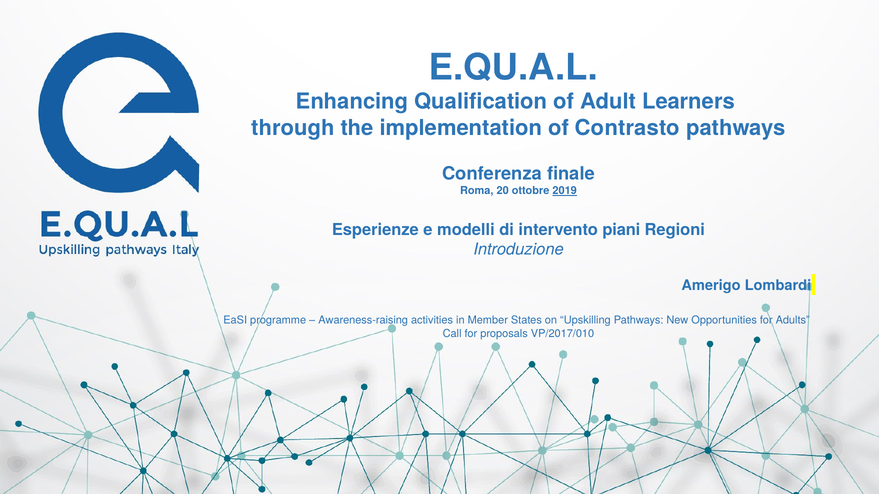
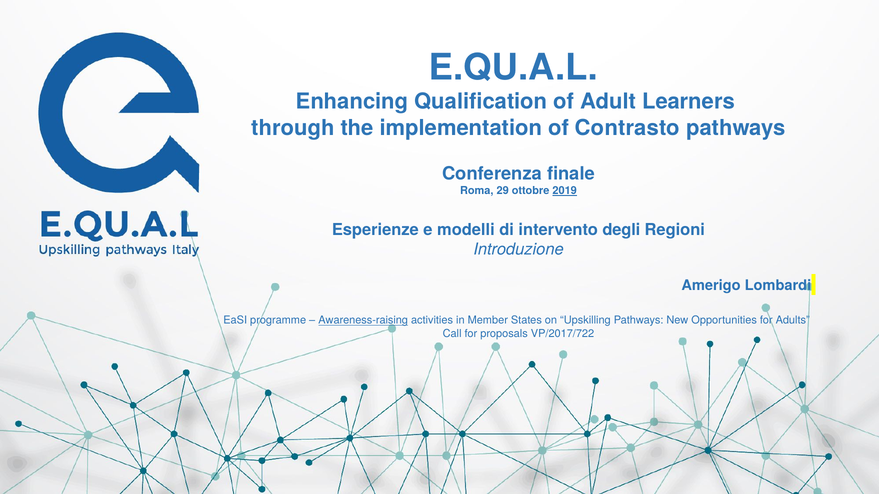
20: 20 -> 29 (503, 191)
piani: piani -> degli (621, 230)
Awareness-raising underline: none -> present (363, 321)
VP/2017/010: VP/2017/010 -> VP/2017/722 (563, 334)
